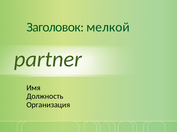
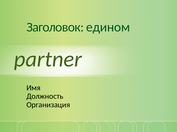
мелкой: мелкой -> едином (108, 27)
